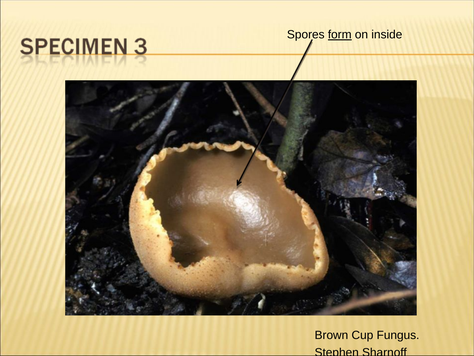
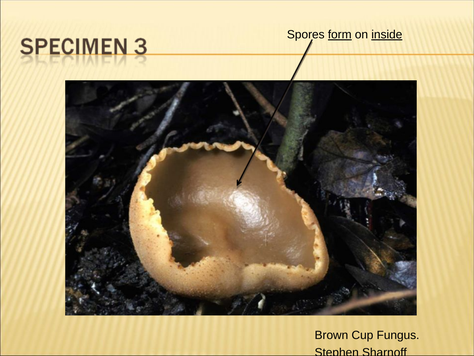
inside underline: none -> present (387, 35)
